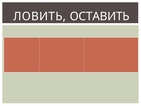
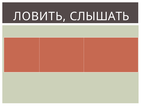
ОСТАВИТЬ: ОСТАВИТЬ -> СЛЫШАТЬ (100, 16)
